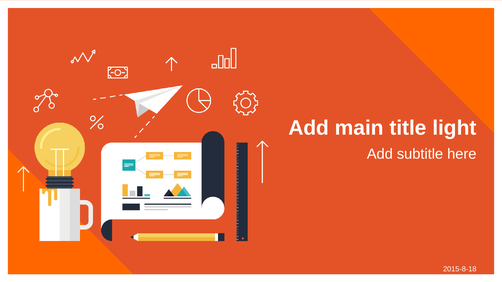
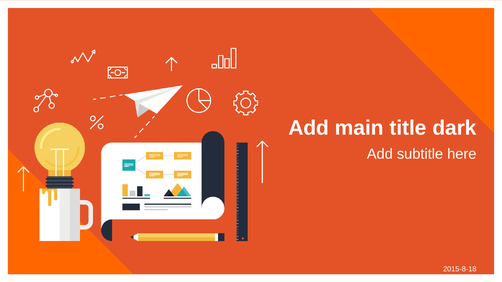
light: light -> dark (454, 128)
